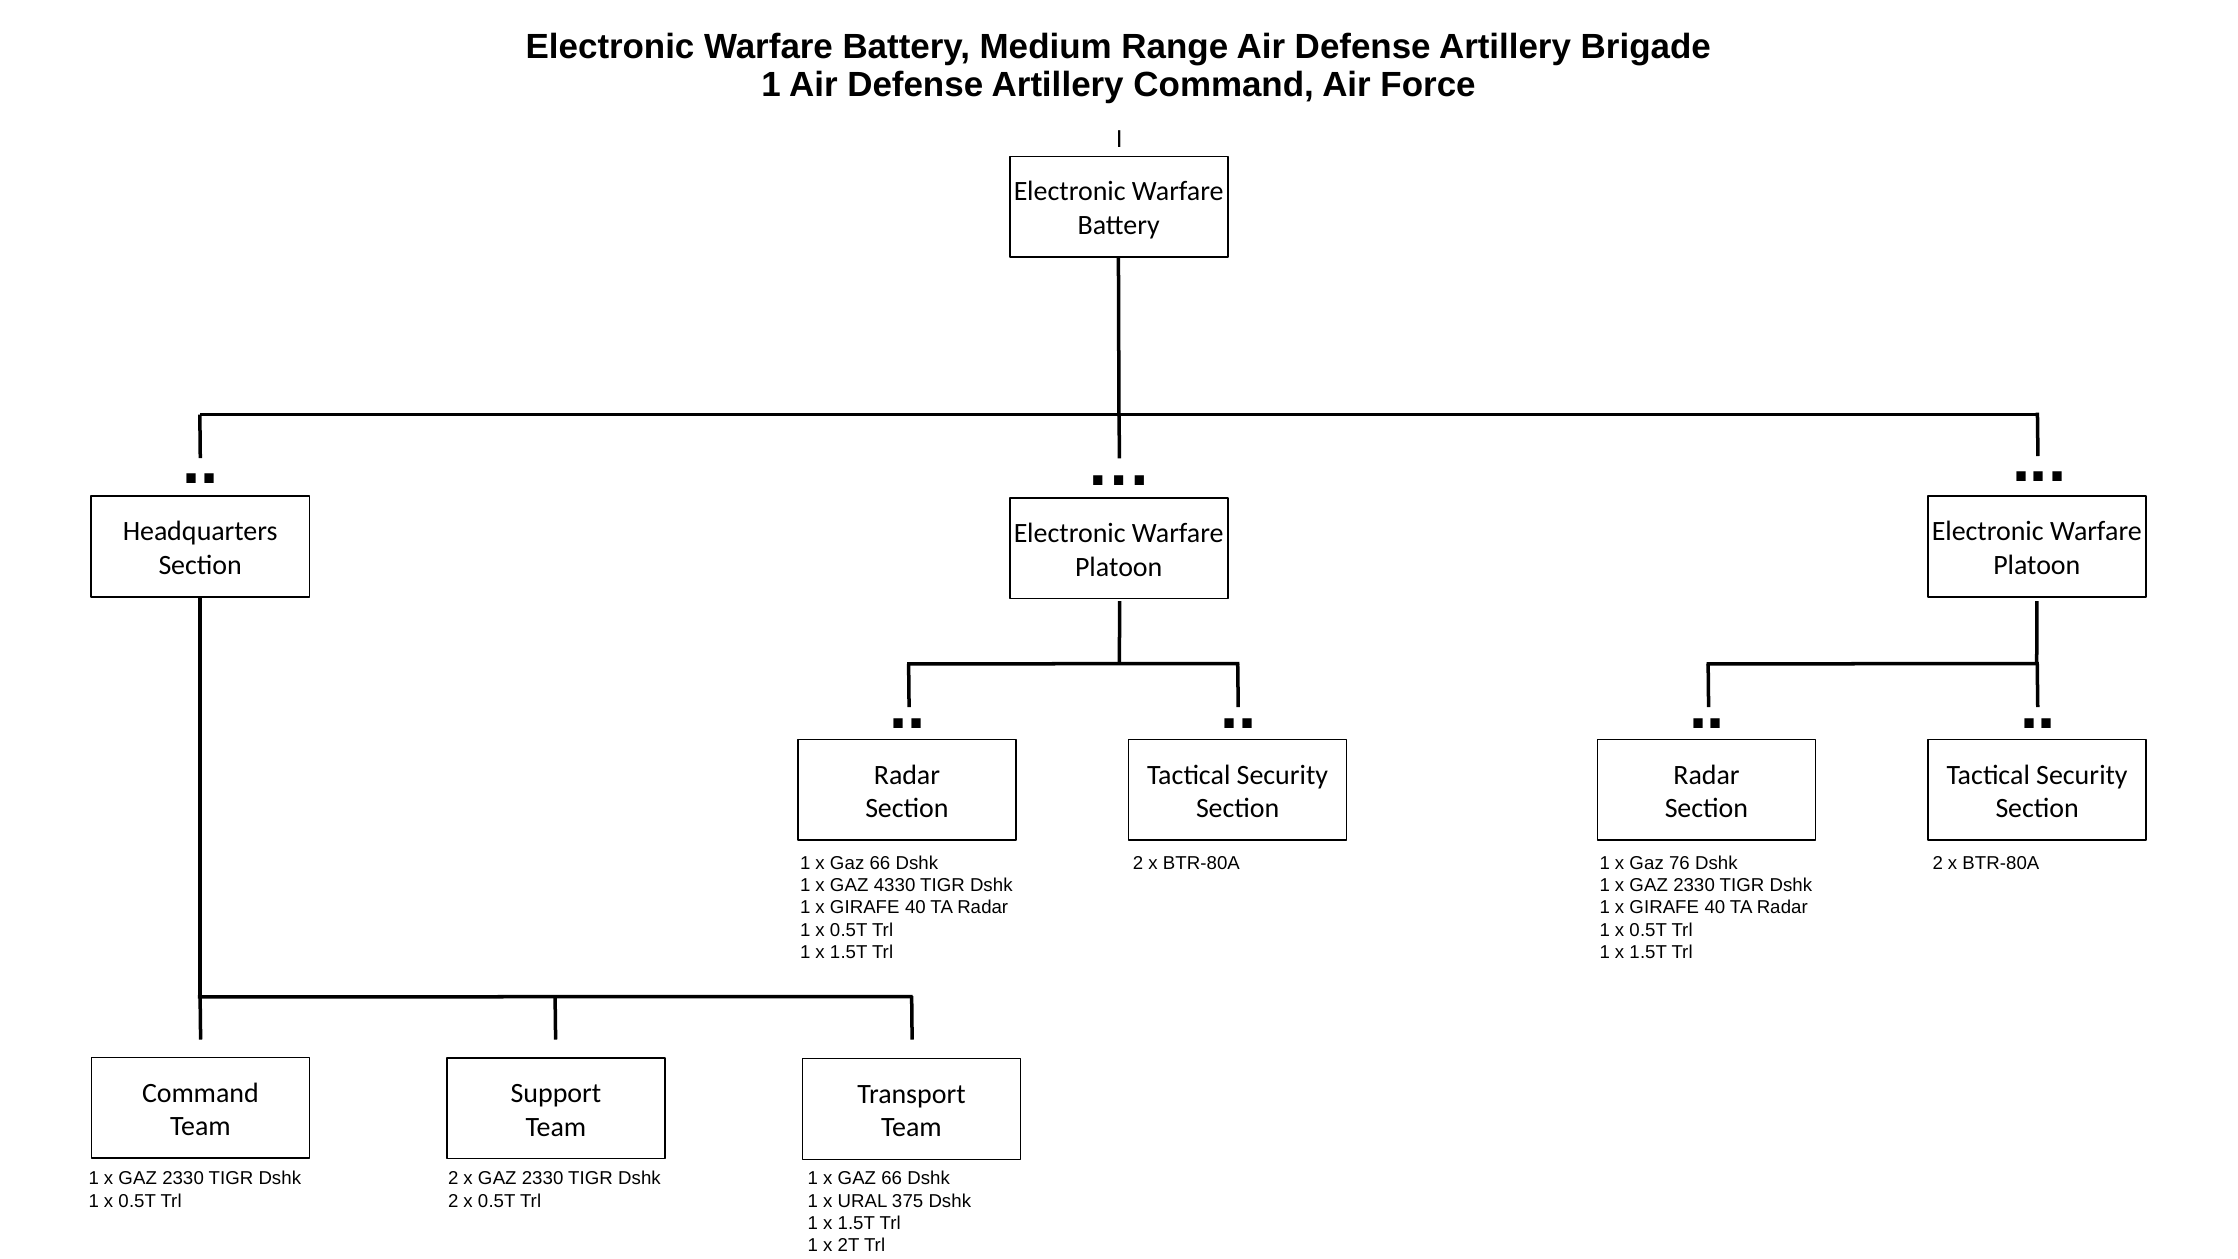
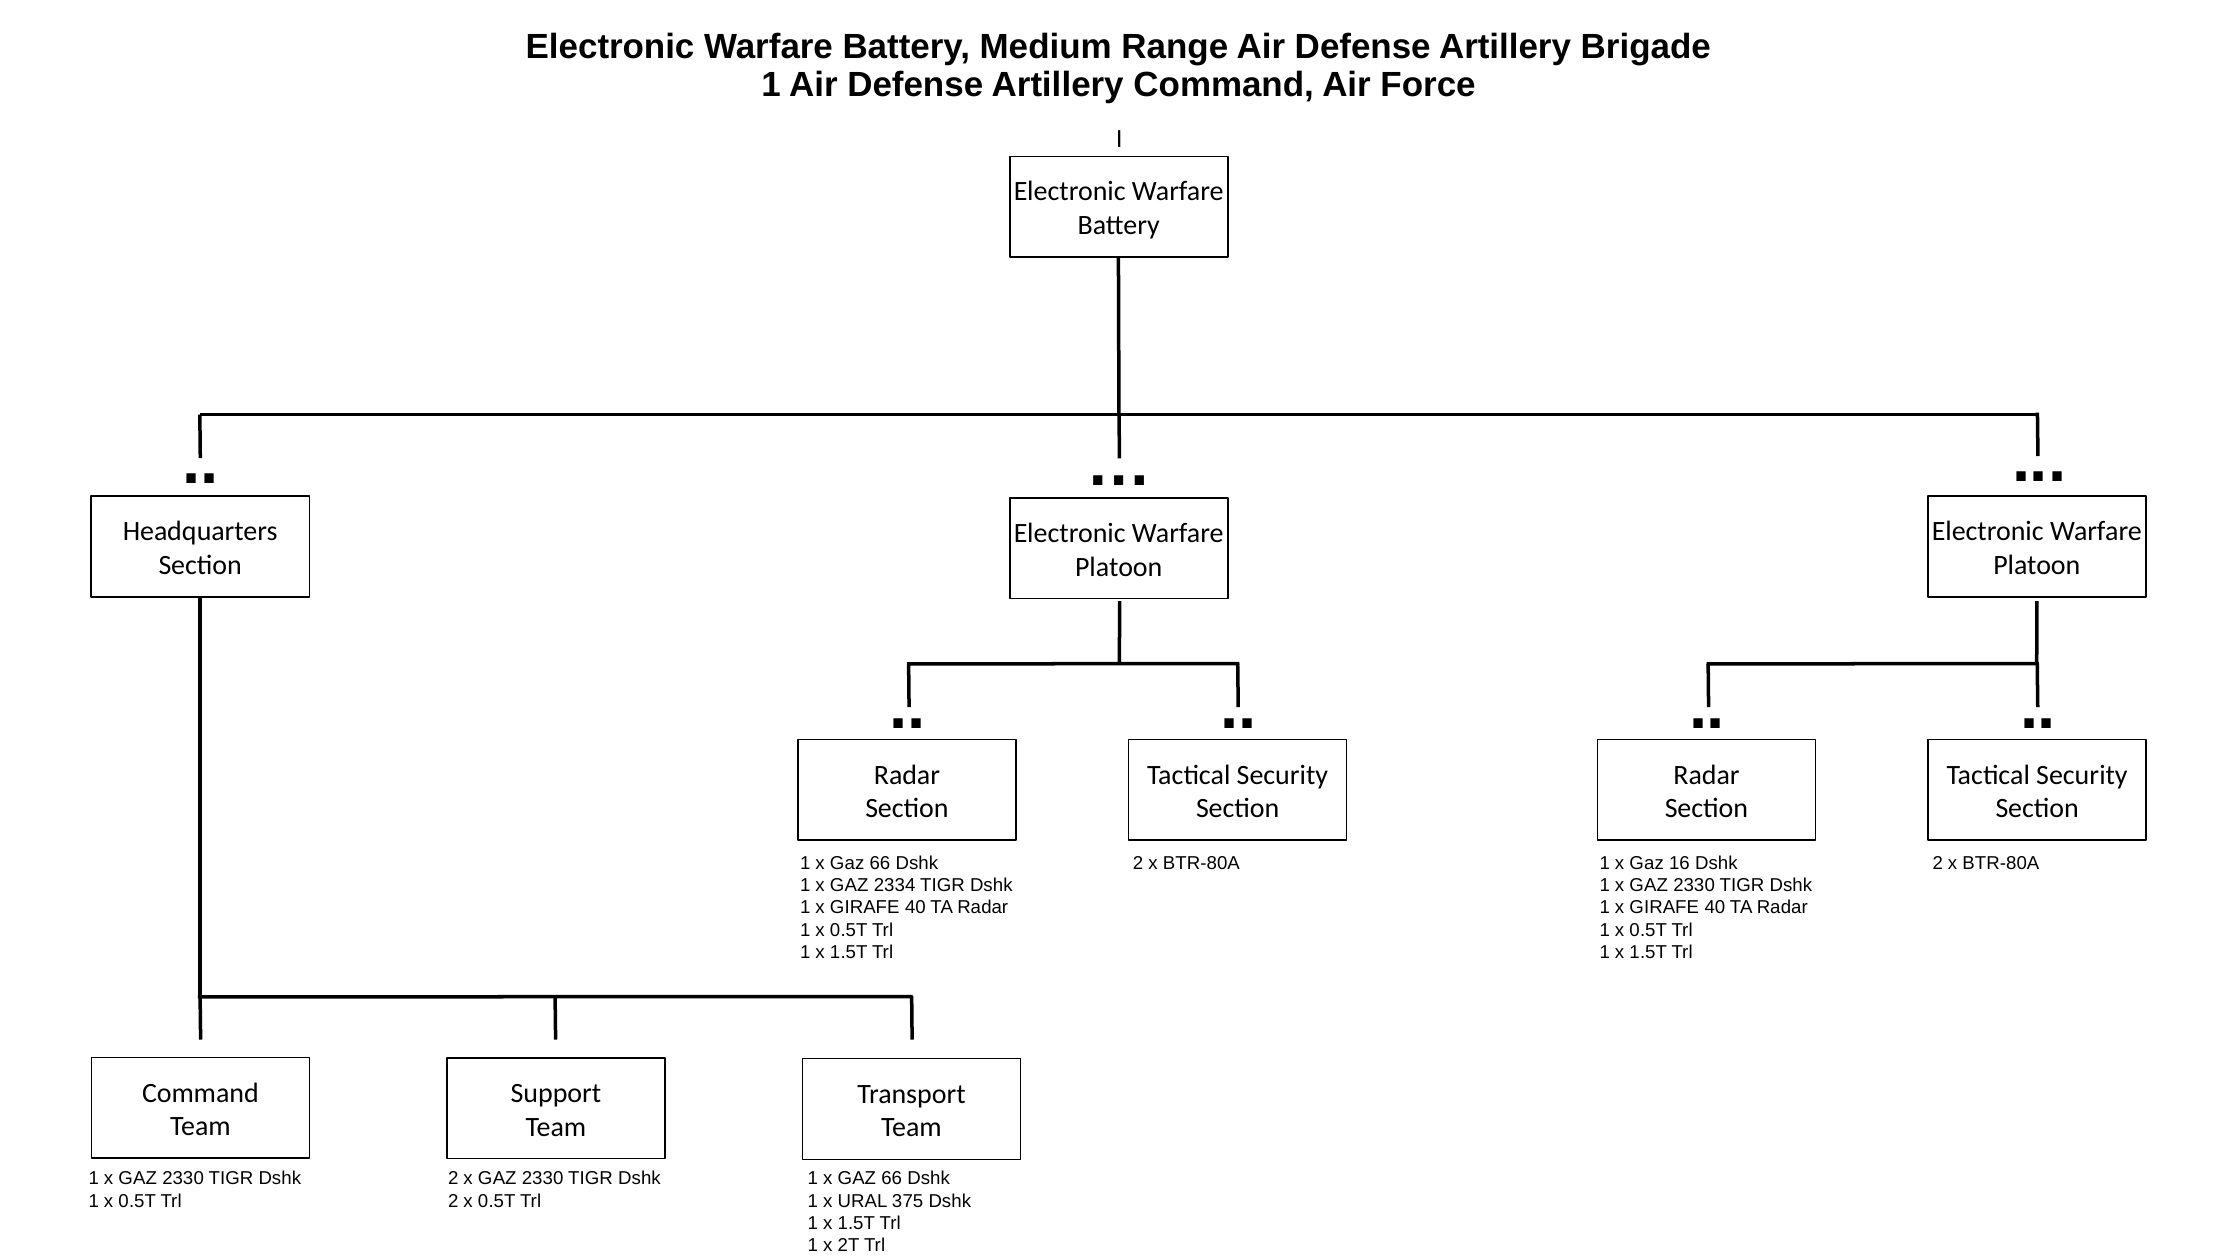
76: 76 -> 16 (1679, 863)
4330: 4330 -> 2334 (895, 885)
